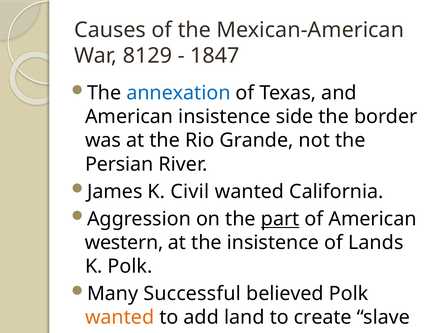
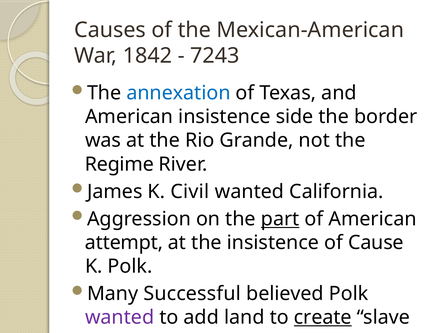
8129: 8129 -> 1842 (147, 56)
1847: 1847 -> 7243 (215, 56)
Persian: Persian -> Regime (119, 164)
western: western -> attempt (124, 243)
Lands: Lands -> Cause (376, 243)
wanted colour: orange -> purple (120, 317)
create underline: none -> present (323, 317)
